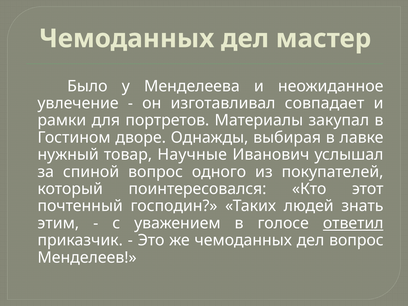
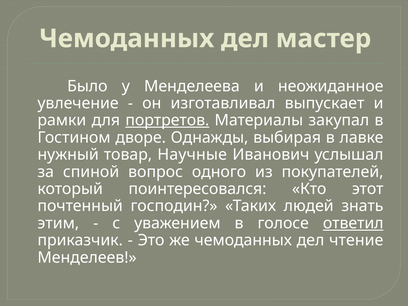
совпадает: совпадает -> выпускает (325, 103)
портретов underline: none -> present (167, 120)
дел вопрос: вопрос -> чтение (356, 240)
